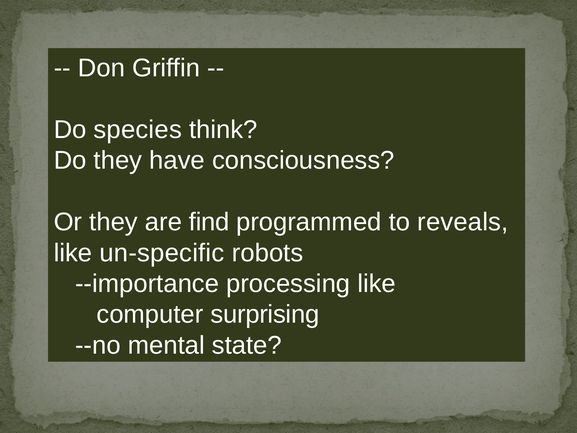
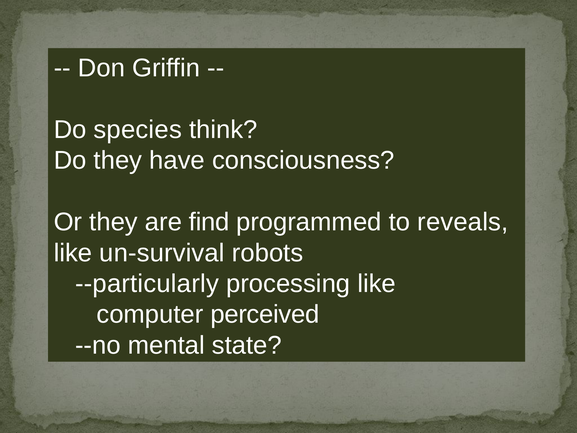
un-specific: un-specific -> un-survival (162, 253)
--importance: --importance -> --particularly (147, 284)
surprising: surprising -> perceived (265, 314)
